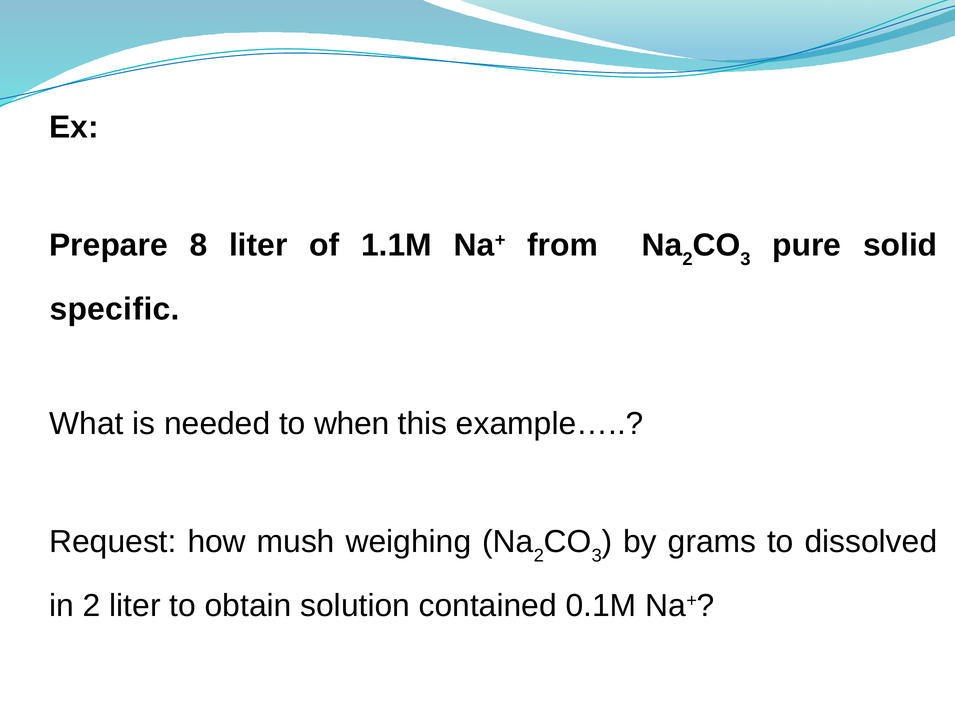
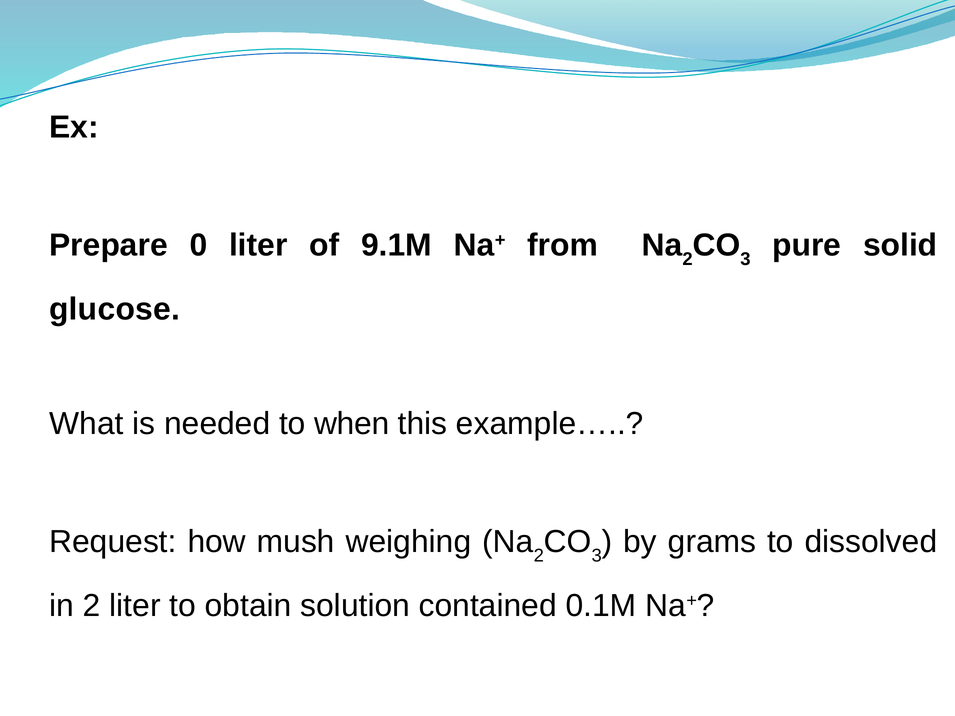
8: 8 -> 0 (198, 245)
1.1M: 1.1M -> 9.1M (397, 245)
specific: specific -> glucose (115, 309)
